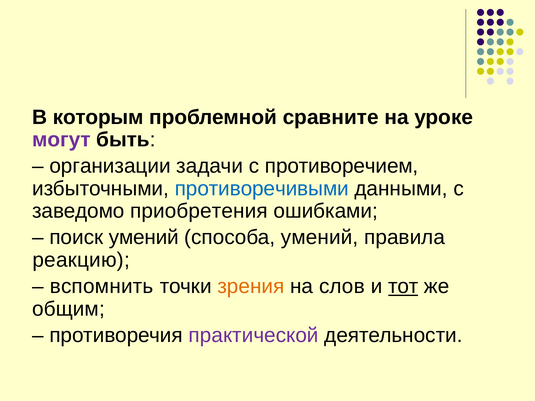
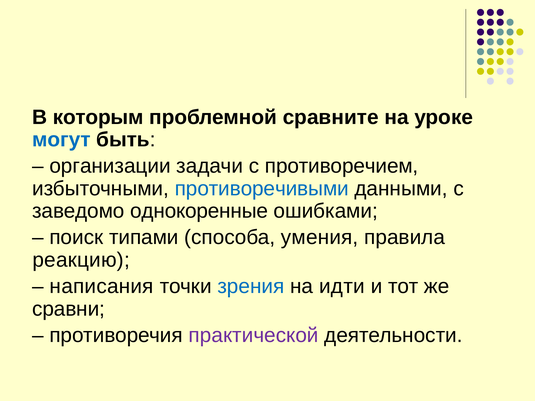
могут colour: purple -> blue (61, 140)
приобретения: приобретения -> однокоренные (199, 211)
поиск умений: умений -> типами (144, 238)
способа умений: умений -> умения (320, 238)
вспомнить: вспомнить -> написания (102, 287)
зрения colour: orange -> blue (251, 287)
слов: слов -> идти (342, 287)
тот underline: present -> none (403, 287)
общим: общим -> сравни (69, 309)
